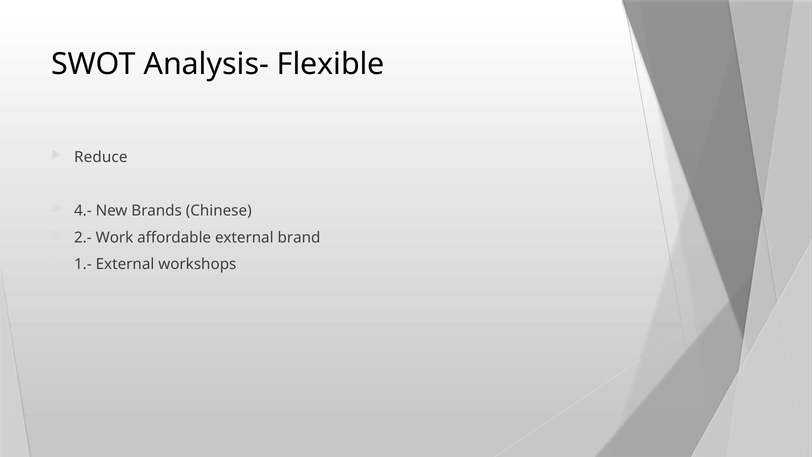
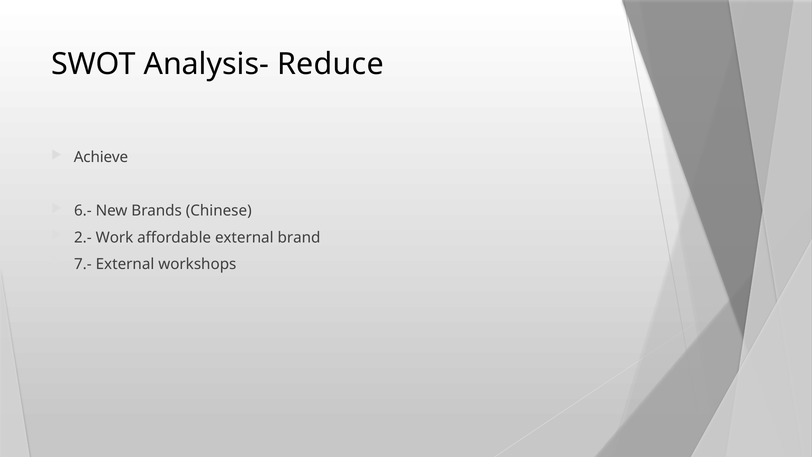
Flexible: Flexible -> Reduce (331, 64)
Reduce: Reduce -> Achieve (101, 157)
4.-: 4.- -> 6.- (83, 211)
1.-: 1.- -> 7.- (83, 264)
